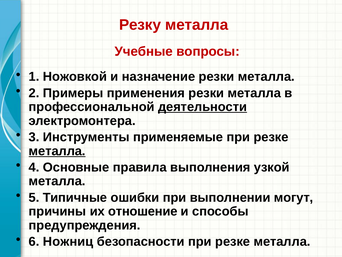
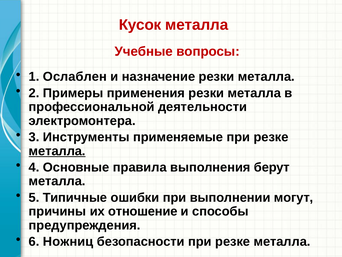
Резку: Резку -> Кусок (140, 25)
Ножовкой: Ножовкой -> Ослаблен (75, 77)
деятельности underline: present -> none (202, 107)
узкой: узкой -> берут (272, 167)
